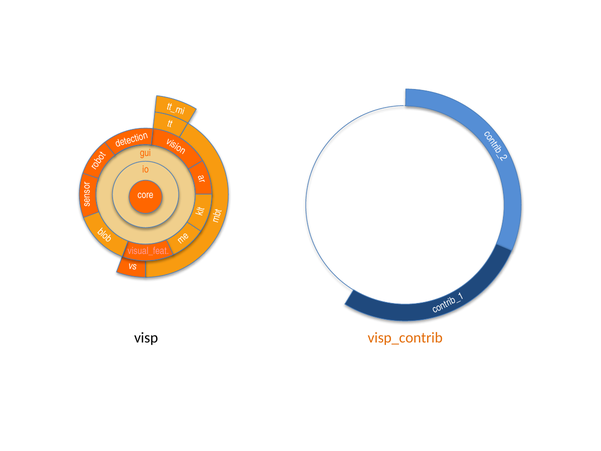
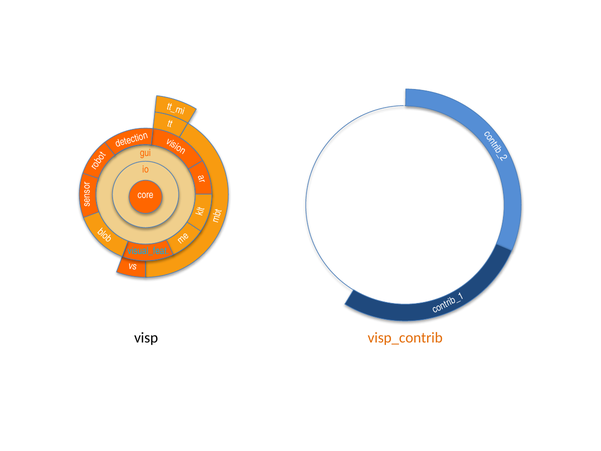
visual_feat colour: pink -> light blue (148, 251)
